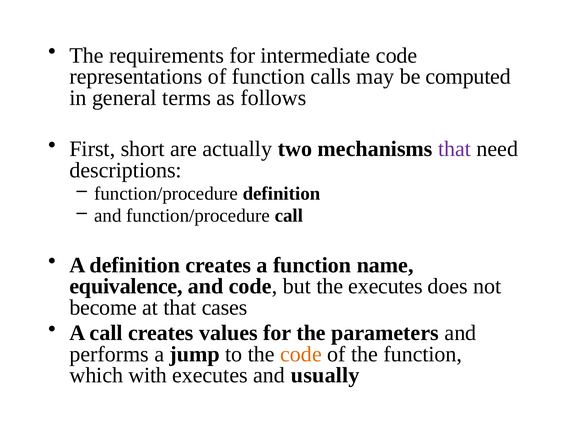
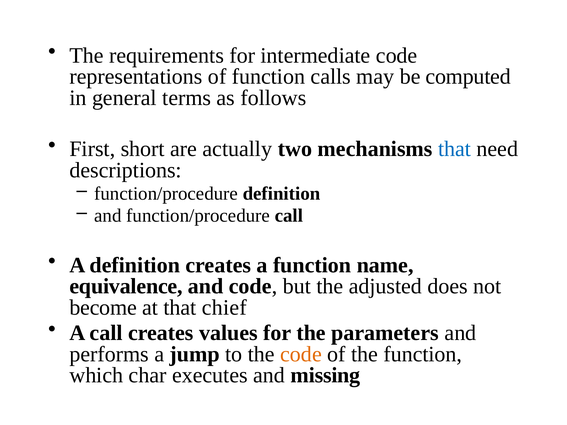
that colour: purple -> blue (455, 149)
the executes: executes -> adjusted (385, 286)
cases: cases -> chief (224, 308)
with: with -> char (148, 376)
usually: usually -> missing (325, 376)
